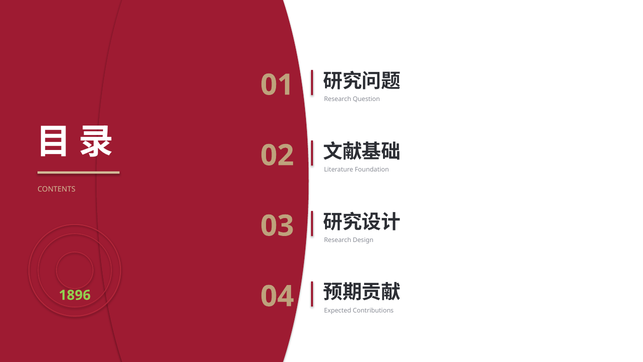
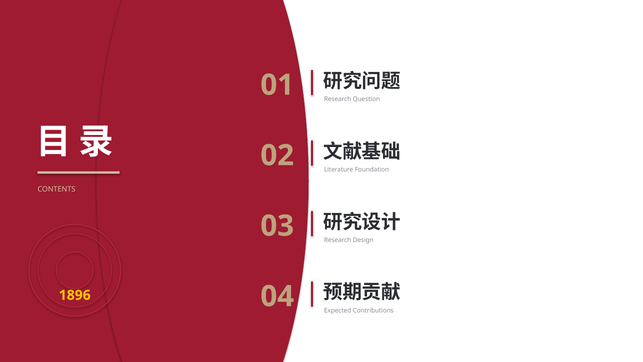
1896 colour: light green -> yellow (75, 295)
